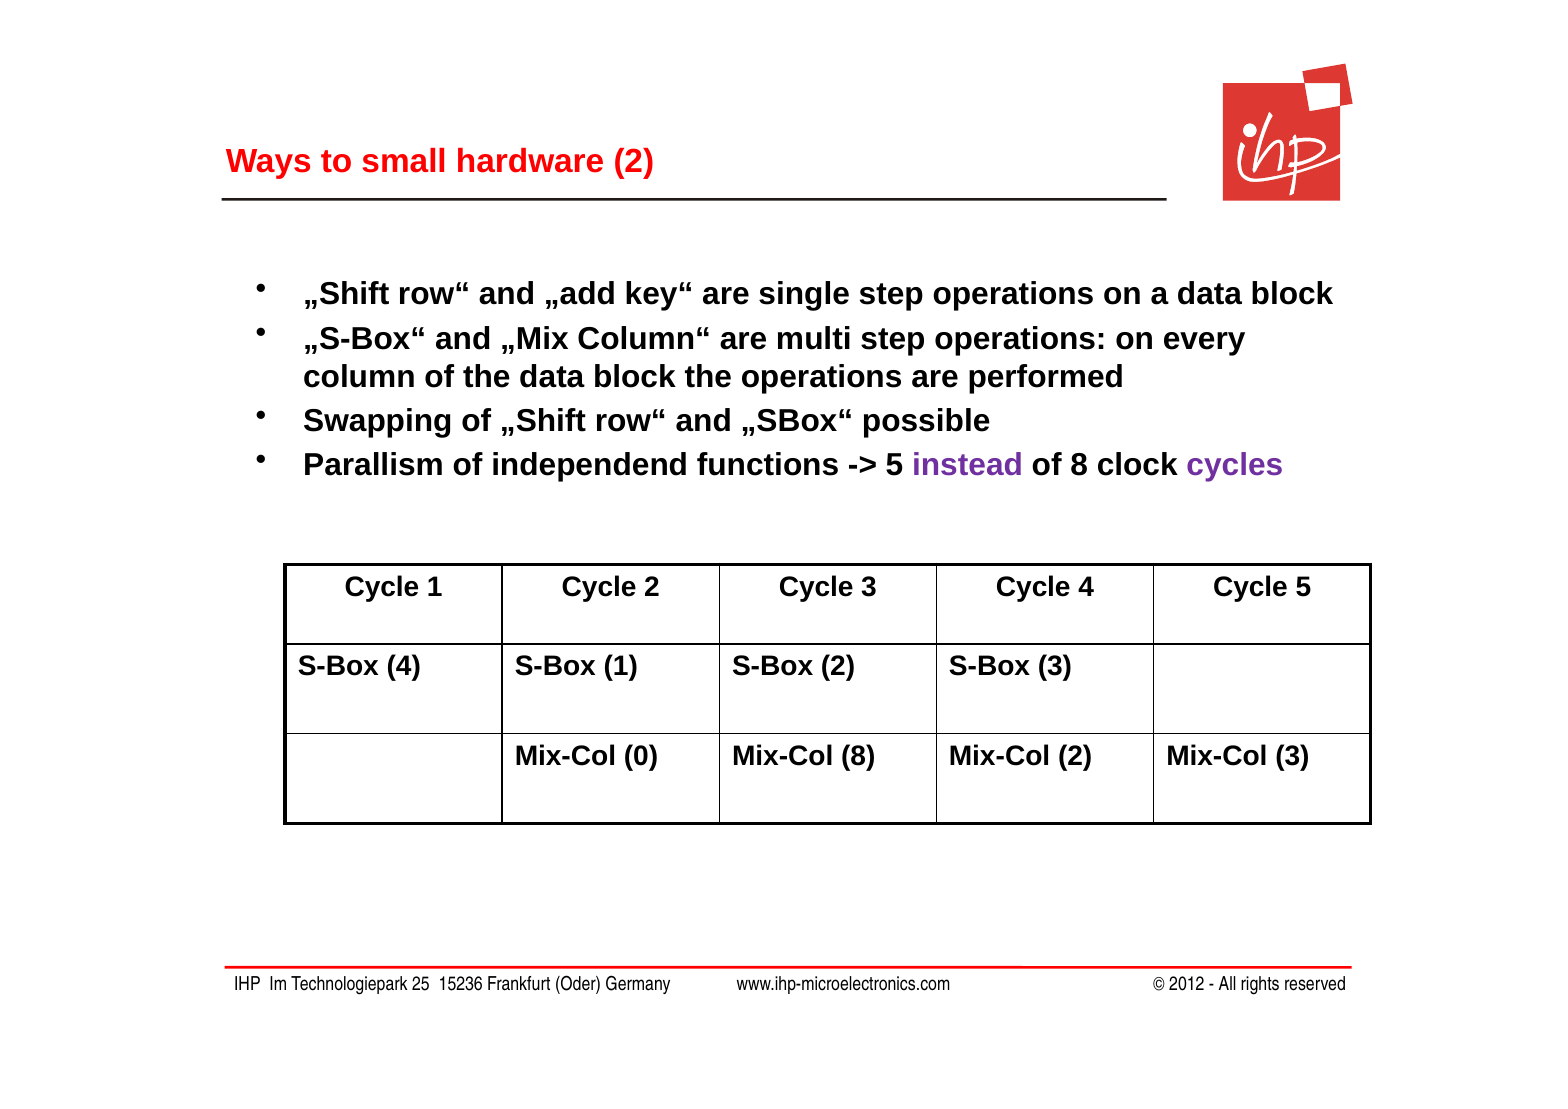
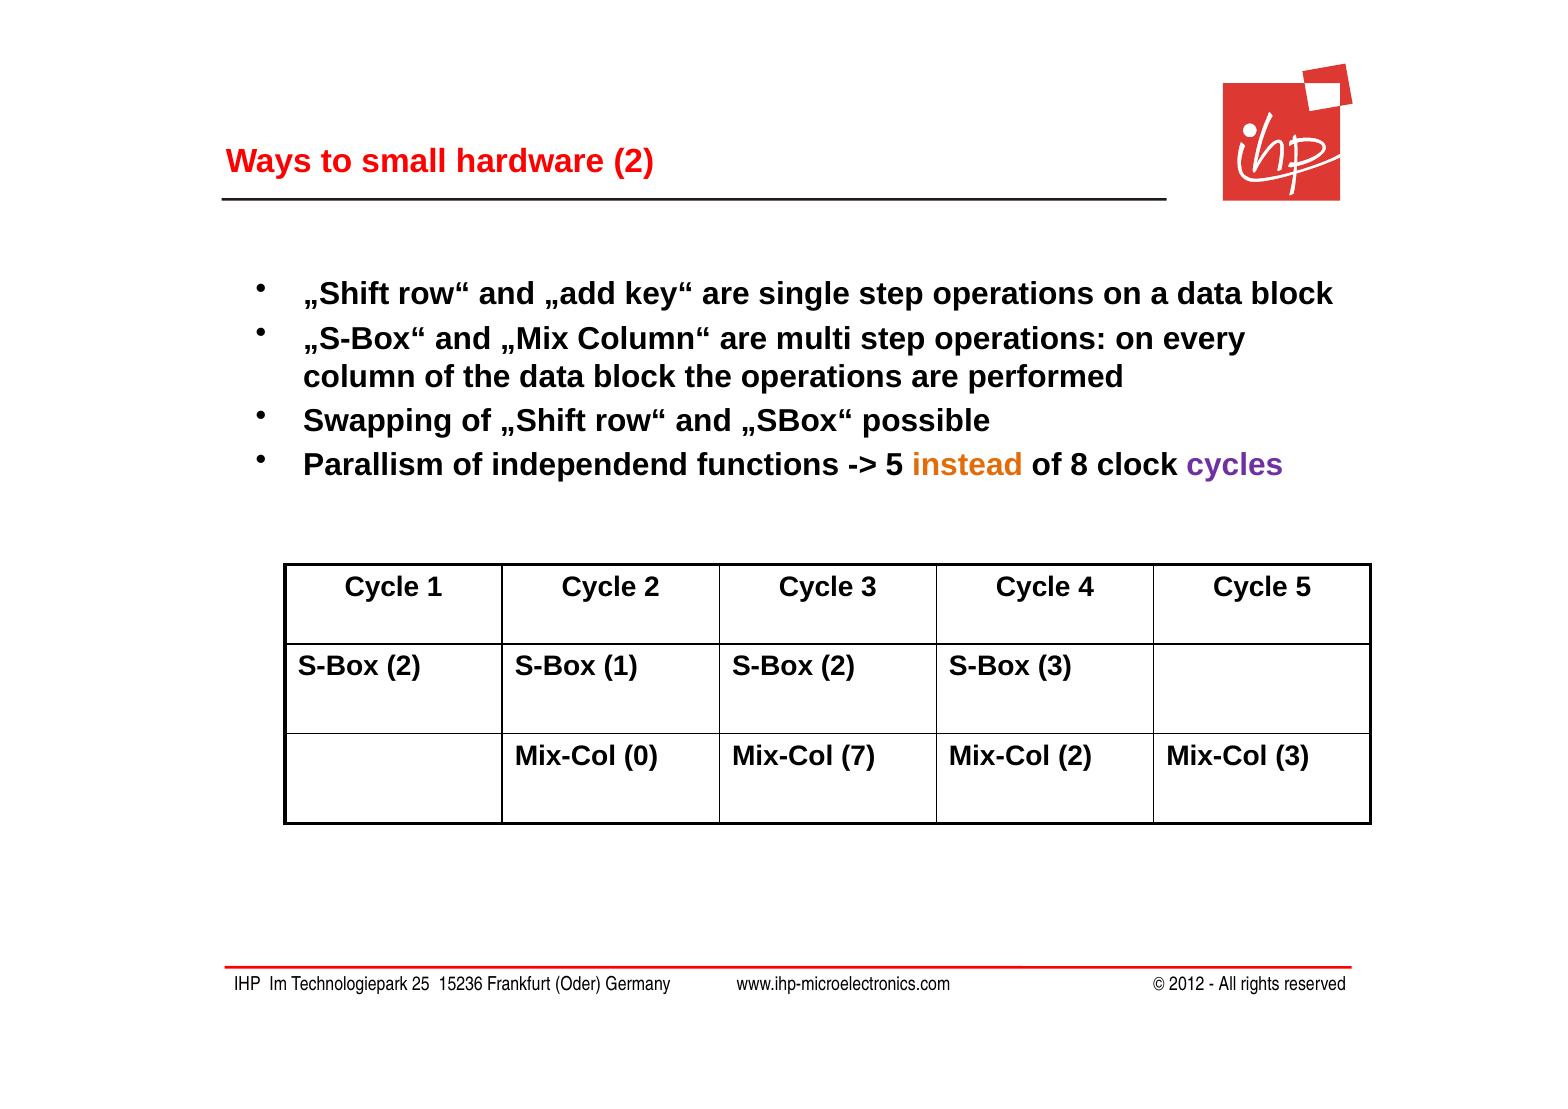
instead colour: purple -> orange (968, 465)
4: 4 -> 2 (404, 666)
Mix-Col 8: 8 -> 7 (858, 756)
